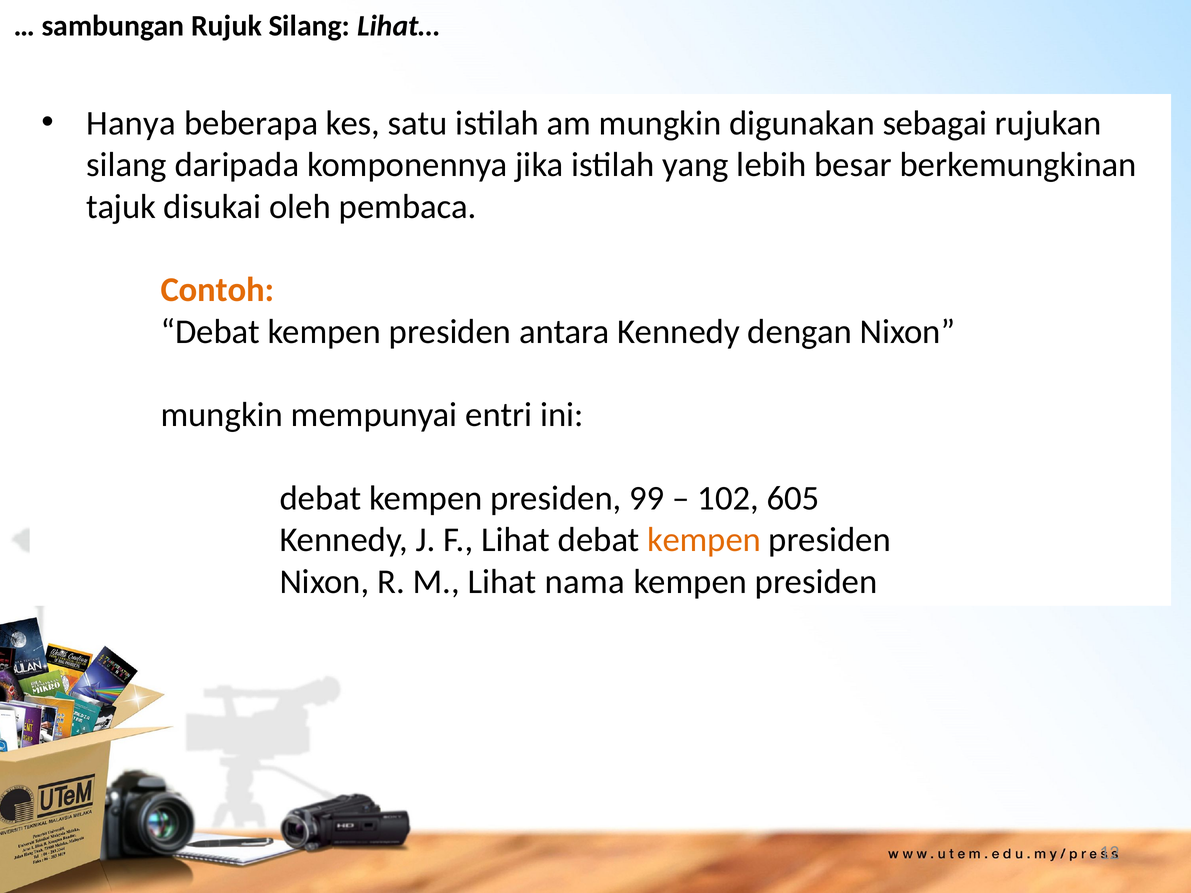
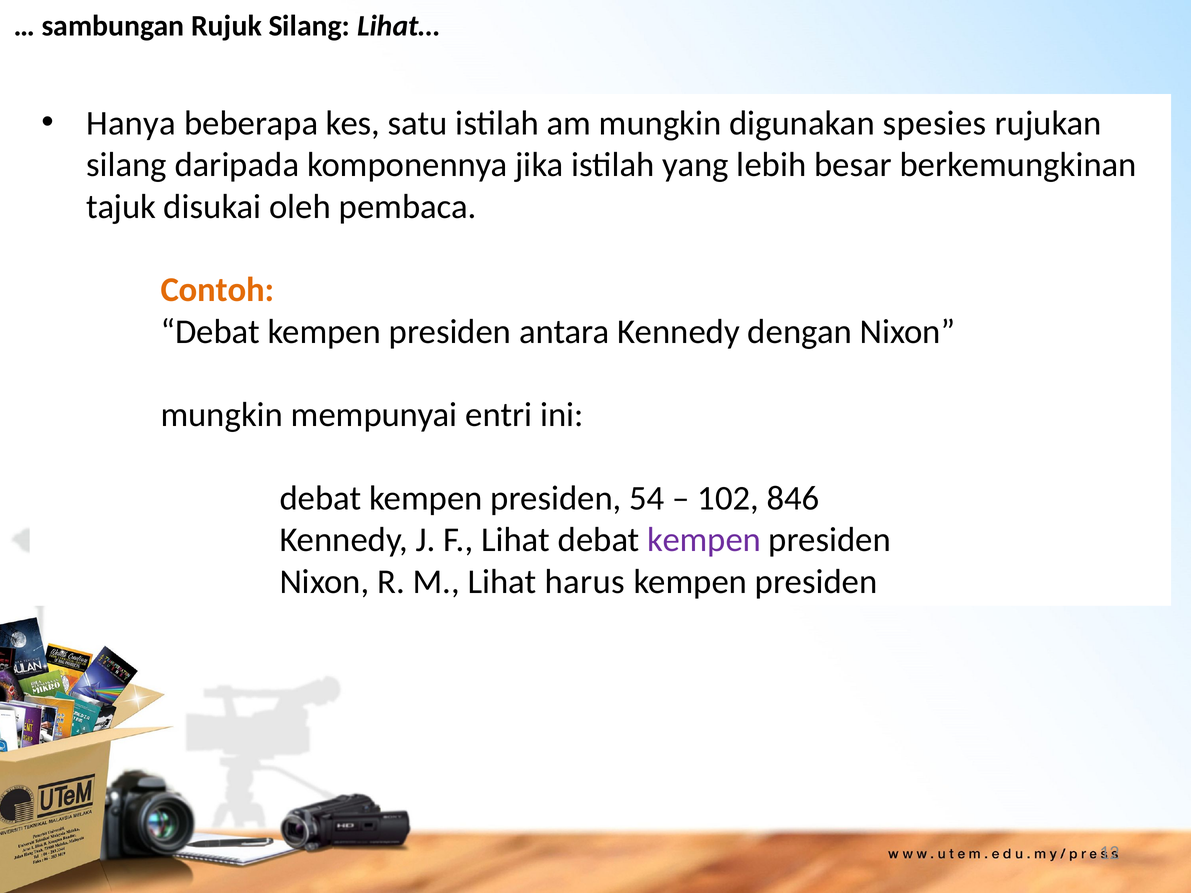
sebagai: sebagai -> spesies (935, 123)
99: 99 -> 54 (647, 498)
605: 605 -> 846 (793, 498)
kempen colour: orange -> purple (704, 540)
nama: nama -> harus (585, 582)
